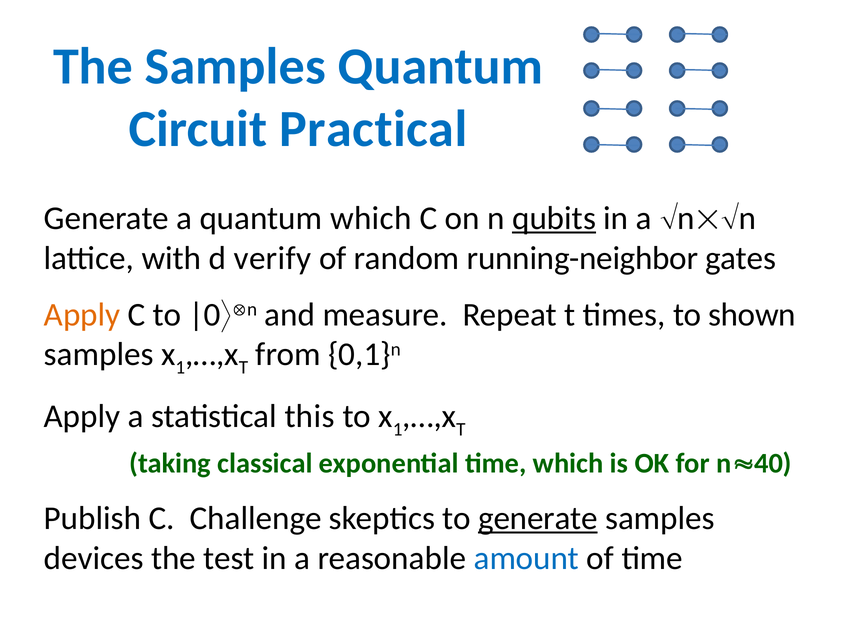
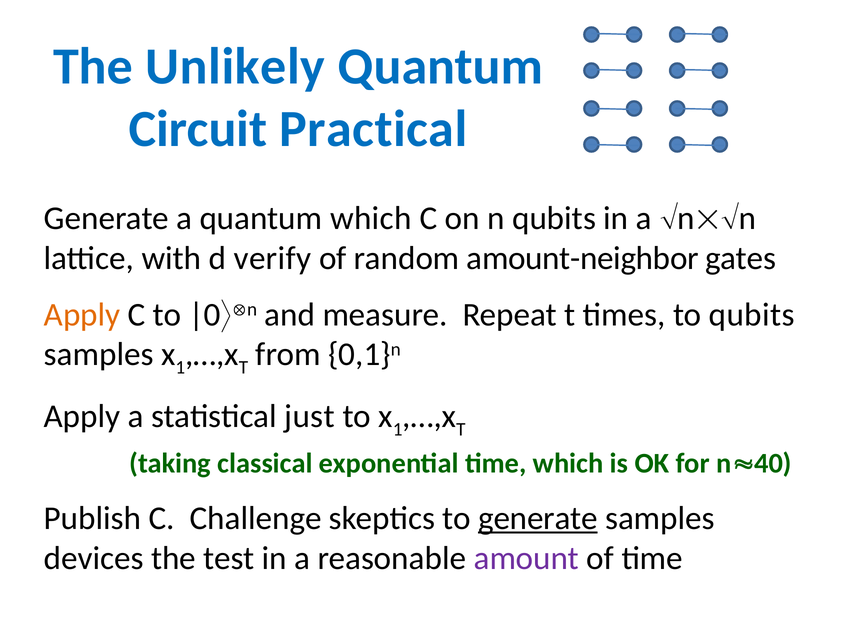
The Samples: Samples -> Unlikely (235, 66)
qubits underline: present -> none (554, 218)
running-neighbor: running-neighbor -> amount-neighbor (583, 258)
to shown: shown -> qubits (752, 315)
this: this -> just (310, 416)
amount colour: blue -> purple (526, 558)
